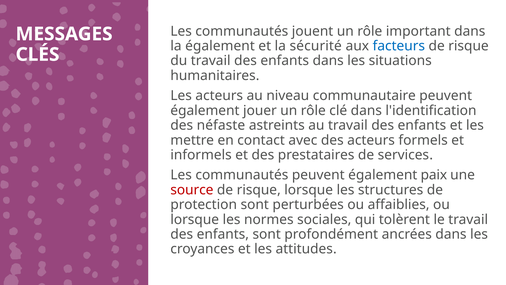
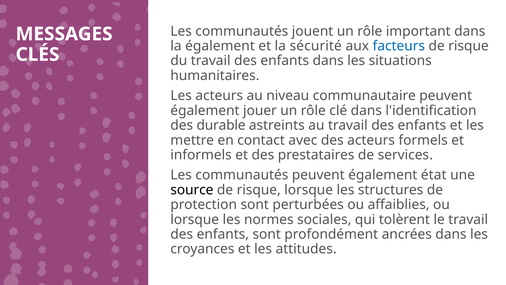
néfaste: néfaste -> durable (221, 125)
paix: paix -> état (434, 175)
source colour: red -> black (192, 190)
